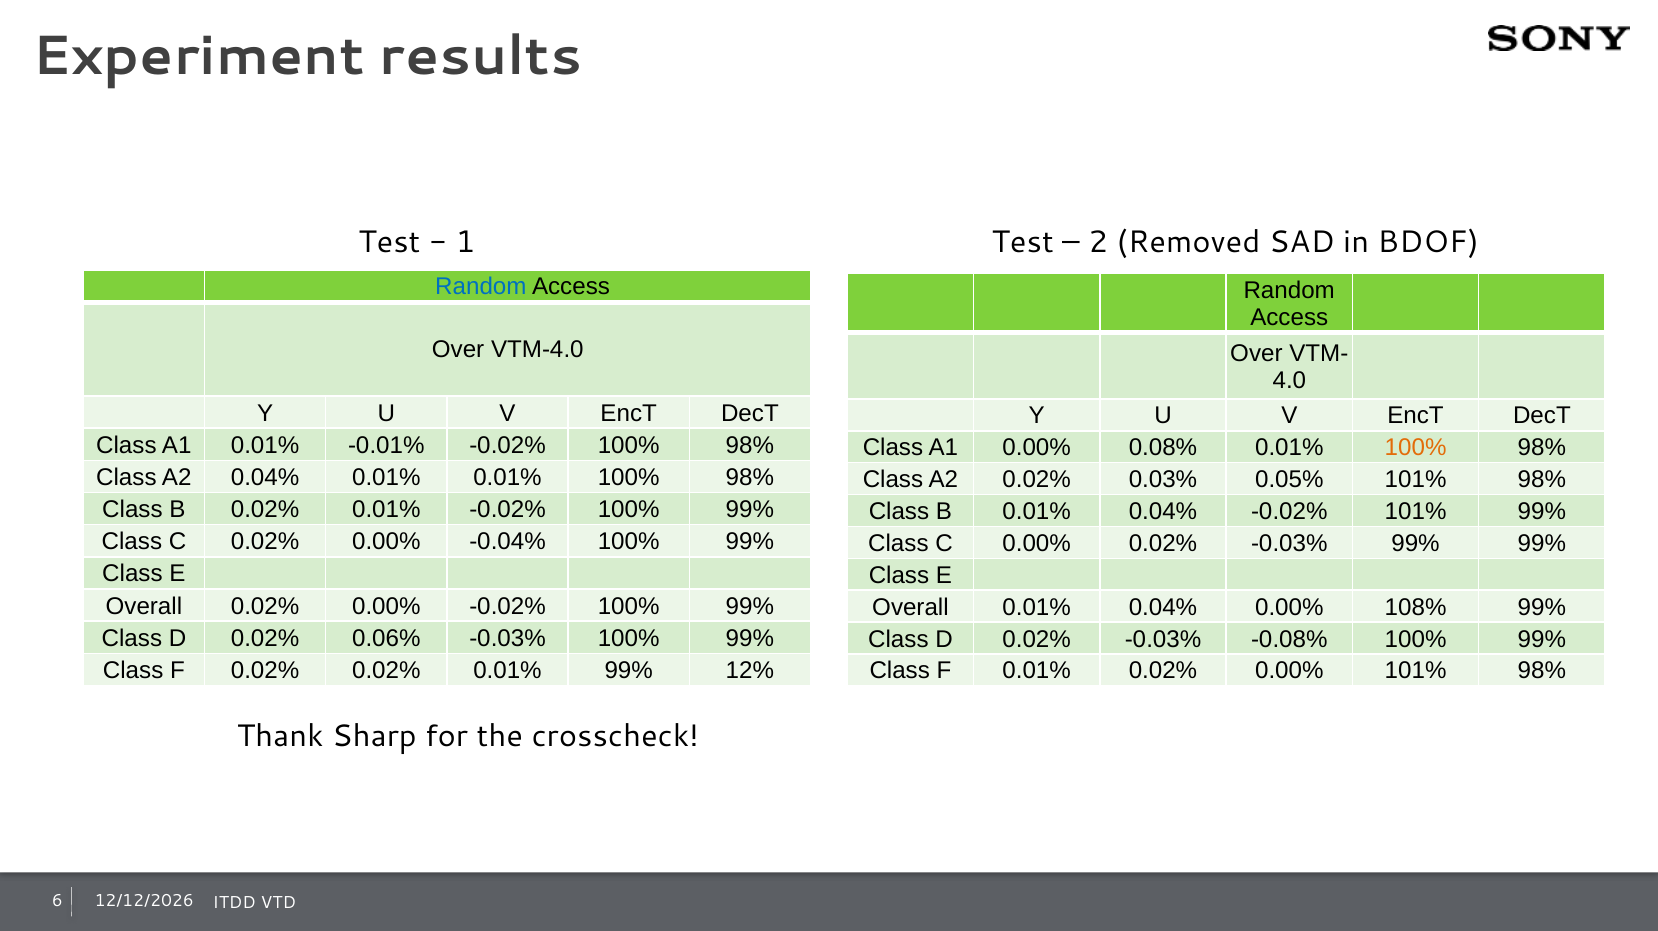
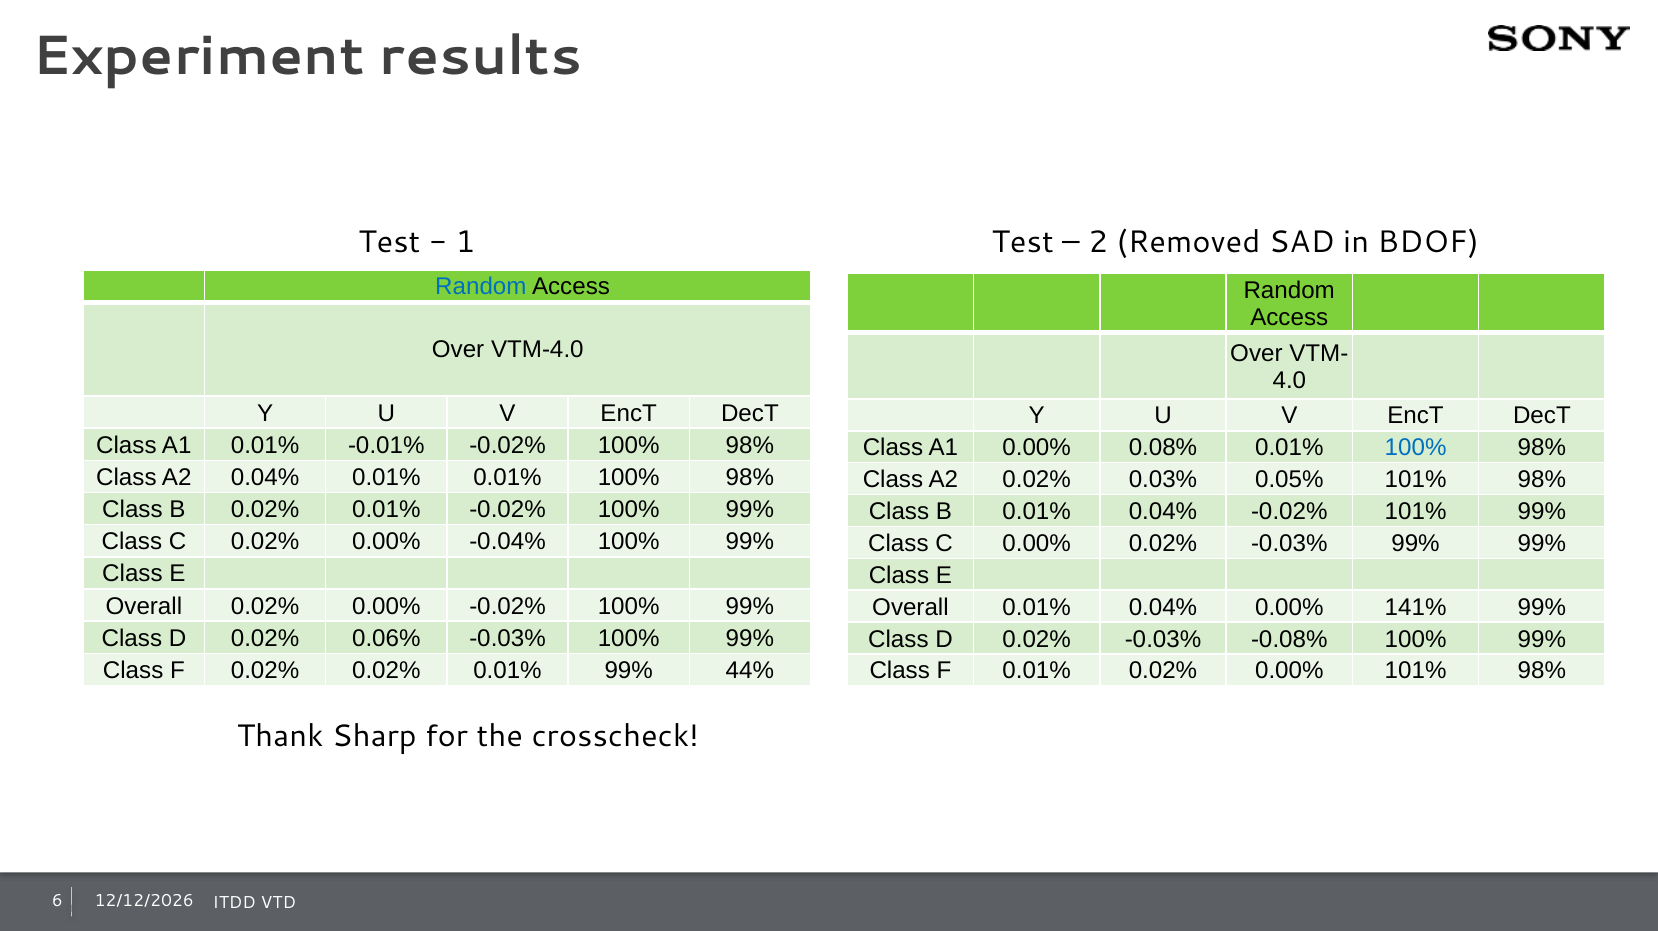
100% colour: orange -> blue (1416, 448)
108%: 108% -> 141% (1416, 607)
12%: 12% -> 44% (750, 671)
